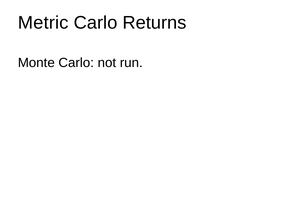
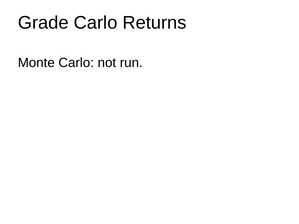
Metric: Metric -> Grade (43, 23)
